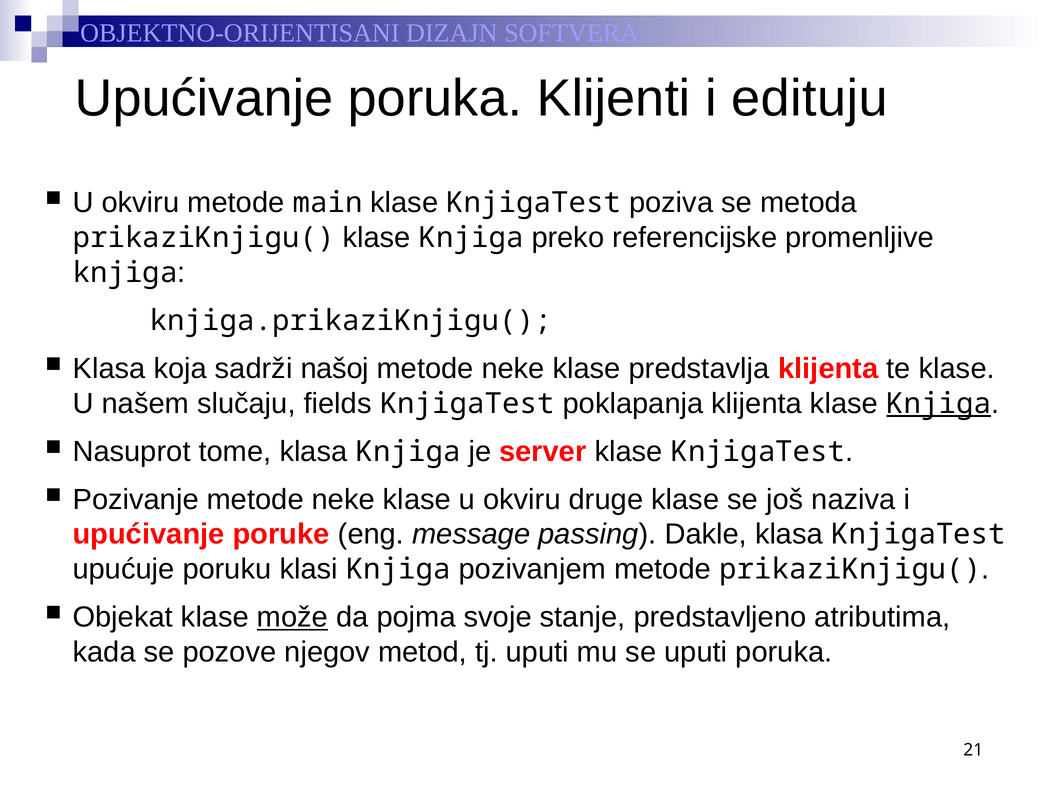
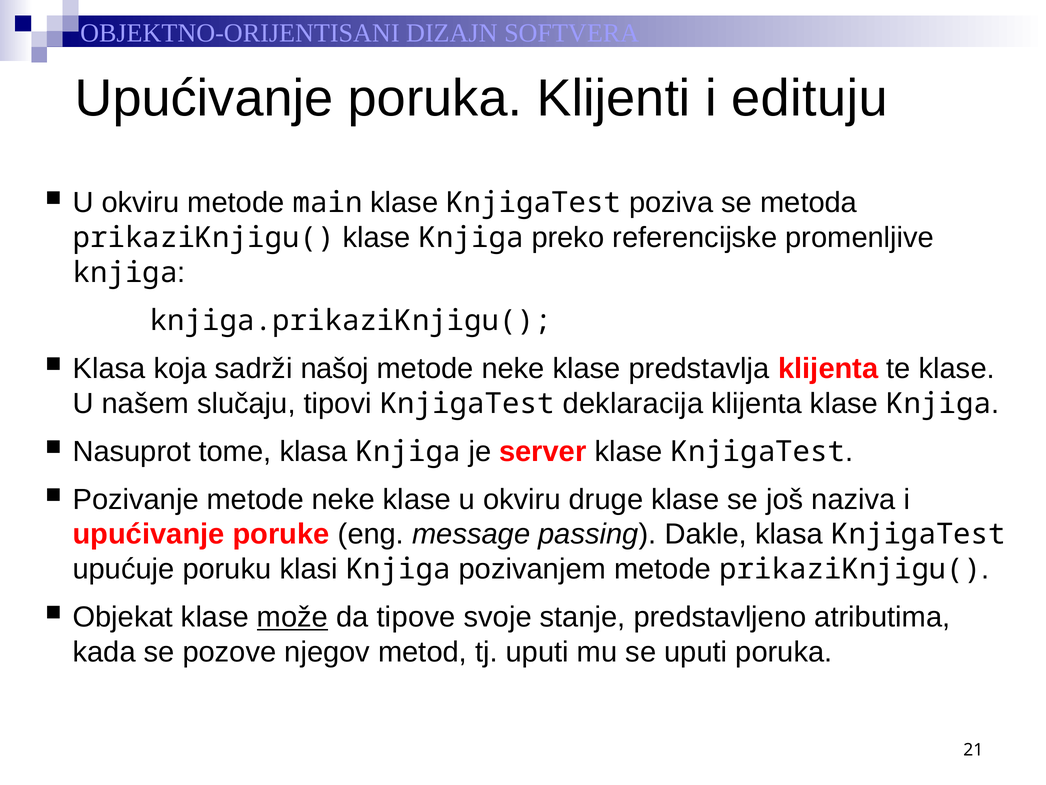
fields: fields -> tipovi (338, 403)
poklapanja: poklapanja -> deklaracija (633, 403)
Knjiga underline: present -> none (939, 403)
pojma: pojma -> tipove (416, 617)
